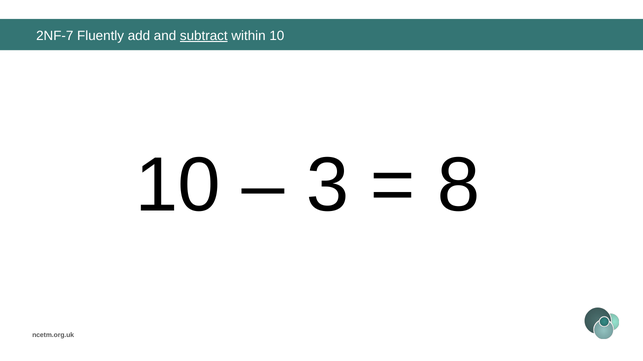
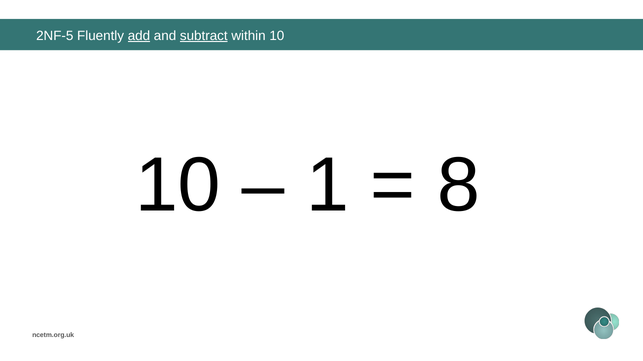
2NF-7: 2NF-7 -> 2NF-5 (55, 36)
add underline: none -> present (139, 36)
3: 3 -> 1 (328, 186)
